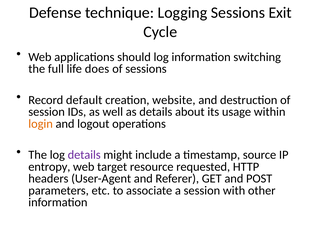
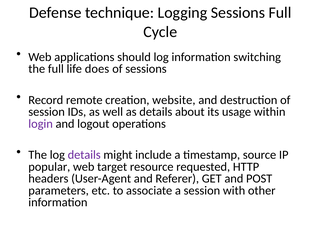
Sessions Exit: Exit -> Full (280, 13)
default: default -> remote (84, 100)
login colour: orange -> purple (41, 124)
entropy: entropy -> popular (49, 167)
